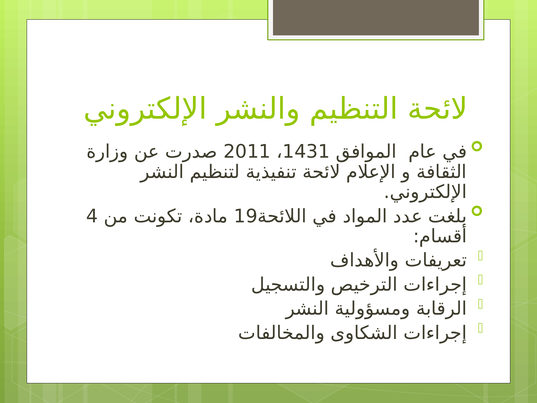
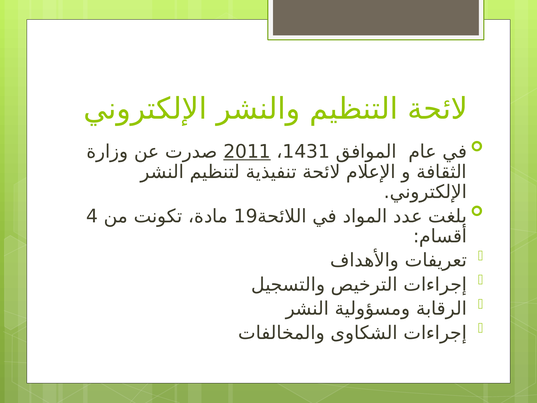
2011 underline: none -> present (247, 152)
